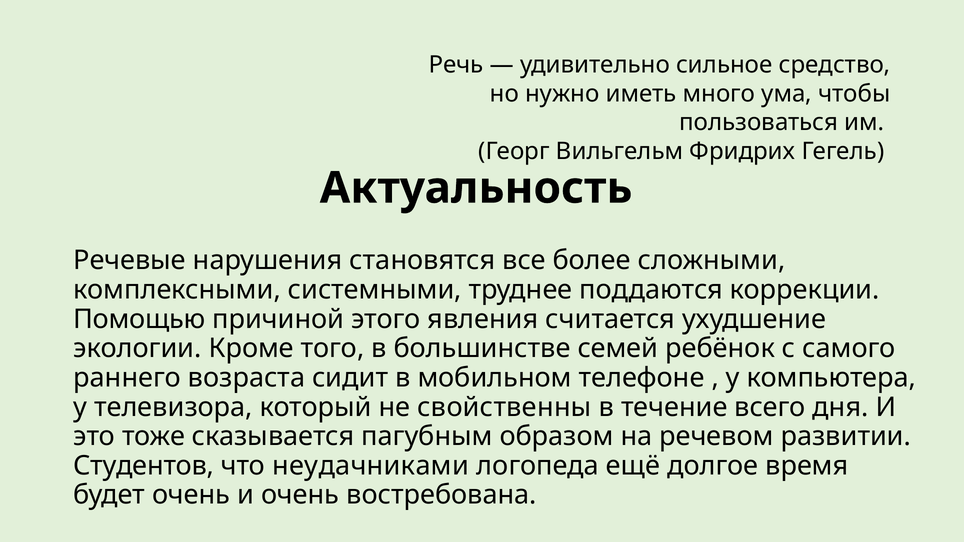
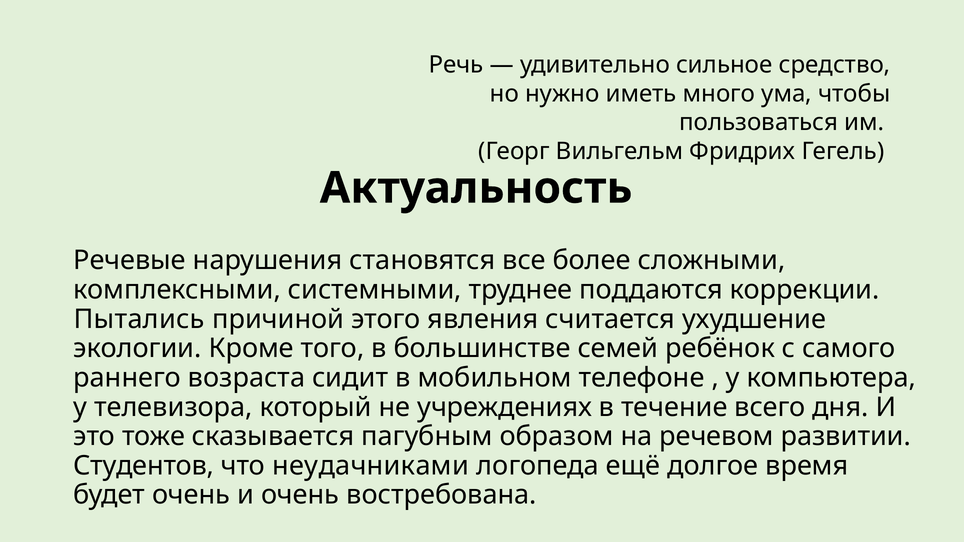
Помощью: Помощью -> Пытались (139, 319)
свойственны: свойственны -> учреждениях (505, 407)
